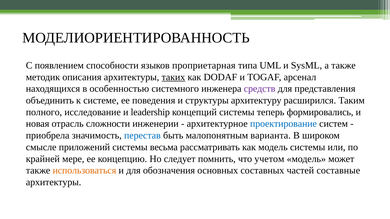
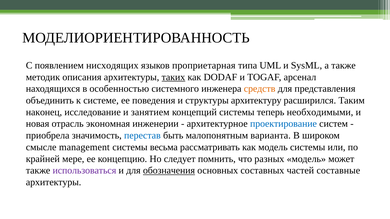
способности: способности -> нисходящих (112, 65)
средств colour: purple -> orange (260, 89)
полного: полного -> наконец (44, 112)
leadership: leadership -> занятием (150, 112)
формировались: формировались -> необходимыми (320, 112)
сложности: сложности -> экономная (108, 124)
приложений: приложений -> management (84, 147)
учетом: учетом -> разных (269, 159)
использоваться colour: orange -> purple (84, 171)
обозначения underline: none -> present (169, 171)
